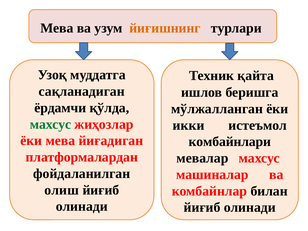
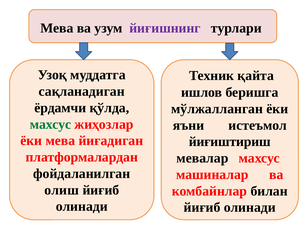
йиғишнинг colour: orange -> purple (165, 28)
икки: икки -> яъни (189, 125)
комбайнлари: комбайнлари -> йиғиштириш (230, 142)
